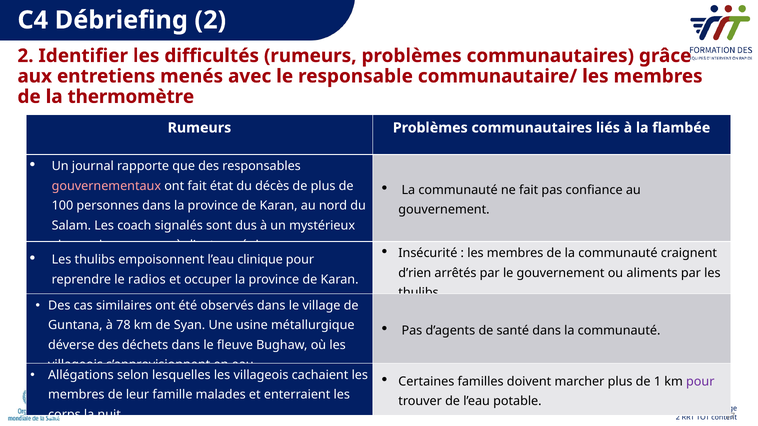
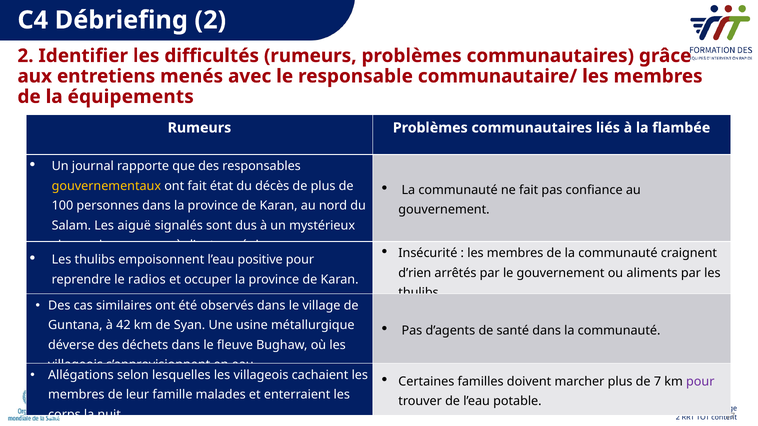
thermomètre: thermomètre -> équipements (131, 97)
gouvernementaux colour: pink -> yellow (106, 186)
coach: coach -> aiguë (134, 226)
clinique: clinique -> positive (260, 260)
78: 78 -> 42 (123, 325)
1: 1 -> 7 (657, 382)
